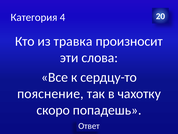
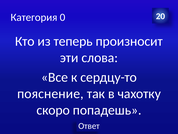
4: 4 -> 0 (63, 17)
травка: травка -> теперь (73, 41)
